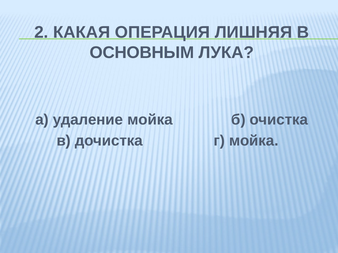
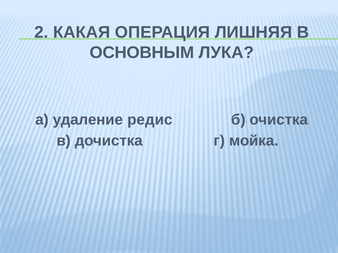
удаление мойка: мойка -> редис (150, 120)
